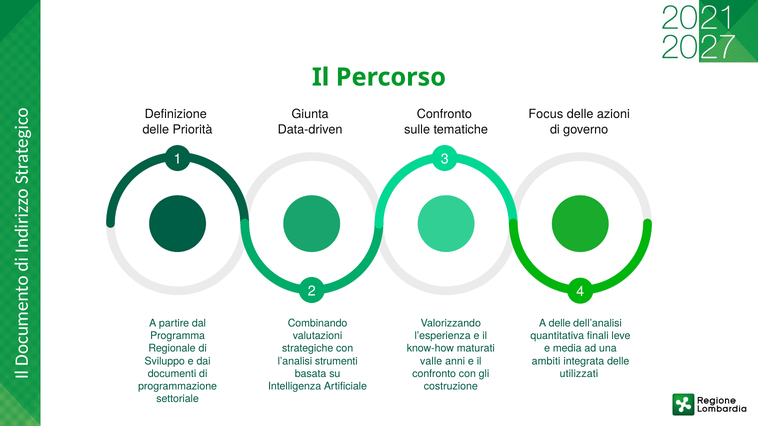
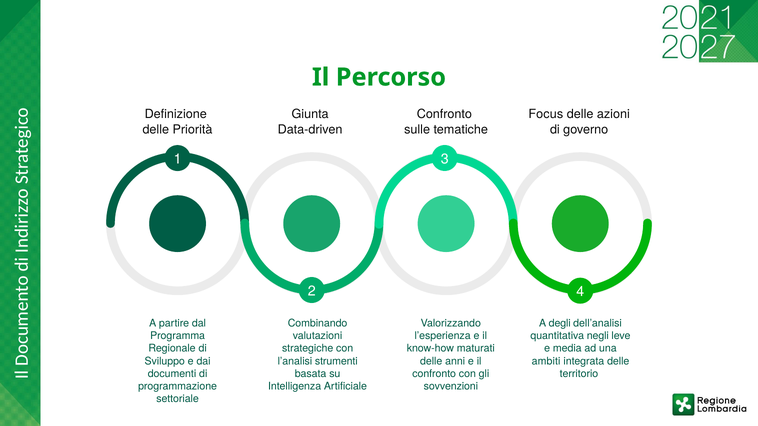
A delle: delle -> degli (560, 323)
finali: finali -> negli (598, 336)
valle: valle -> delle (431, 361)
utilizzati: utilizzati -> territorio (579, 374)
costruzione: costruzione -> sovvenzioni (451, 387)
